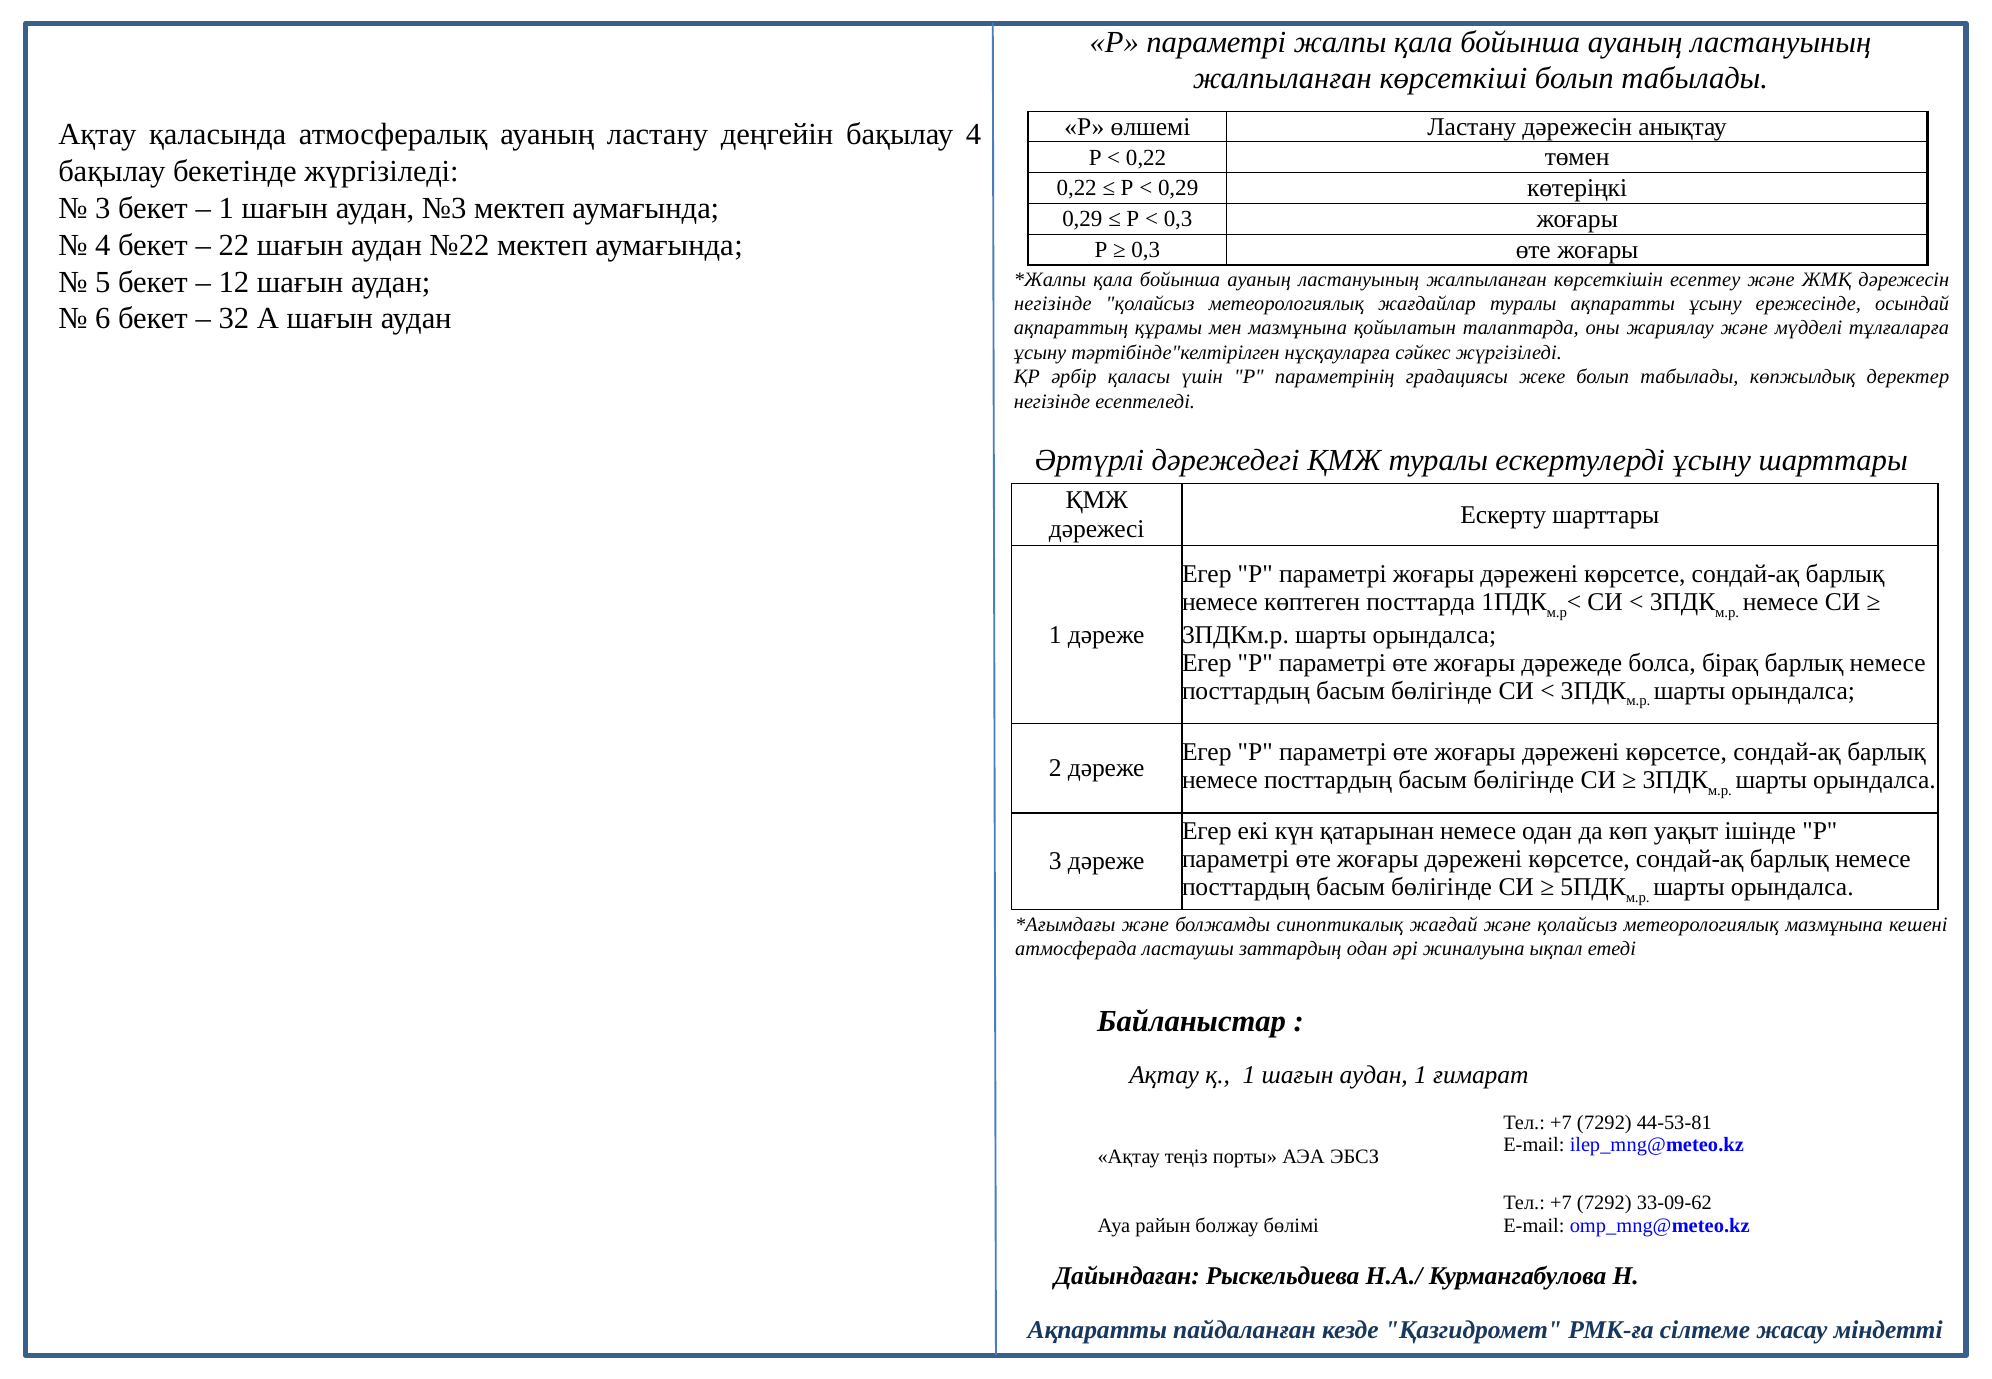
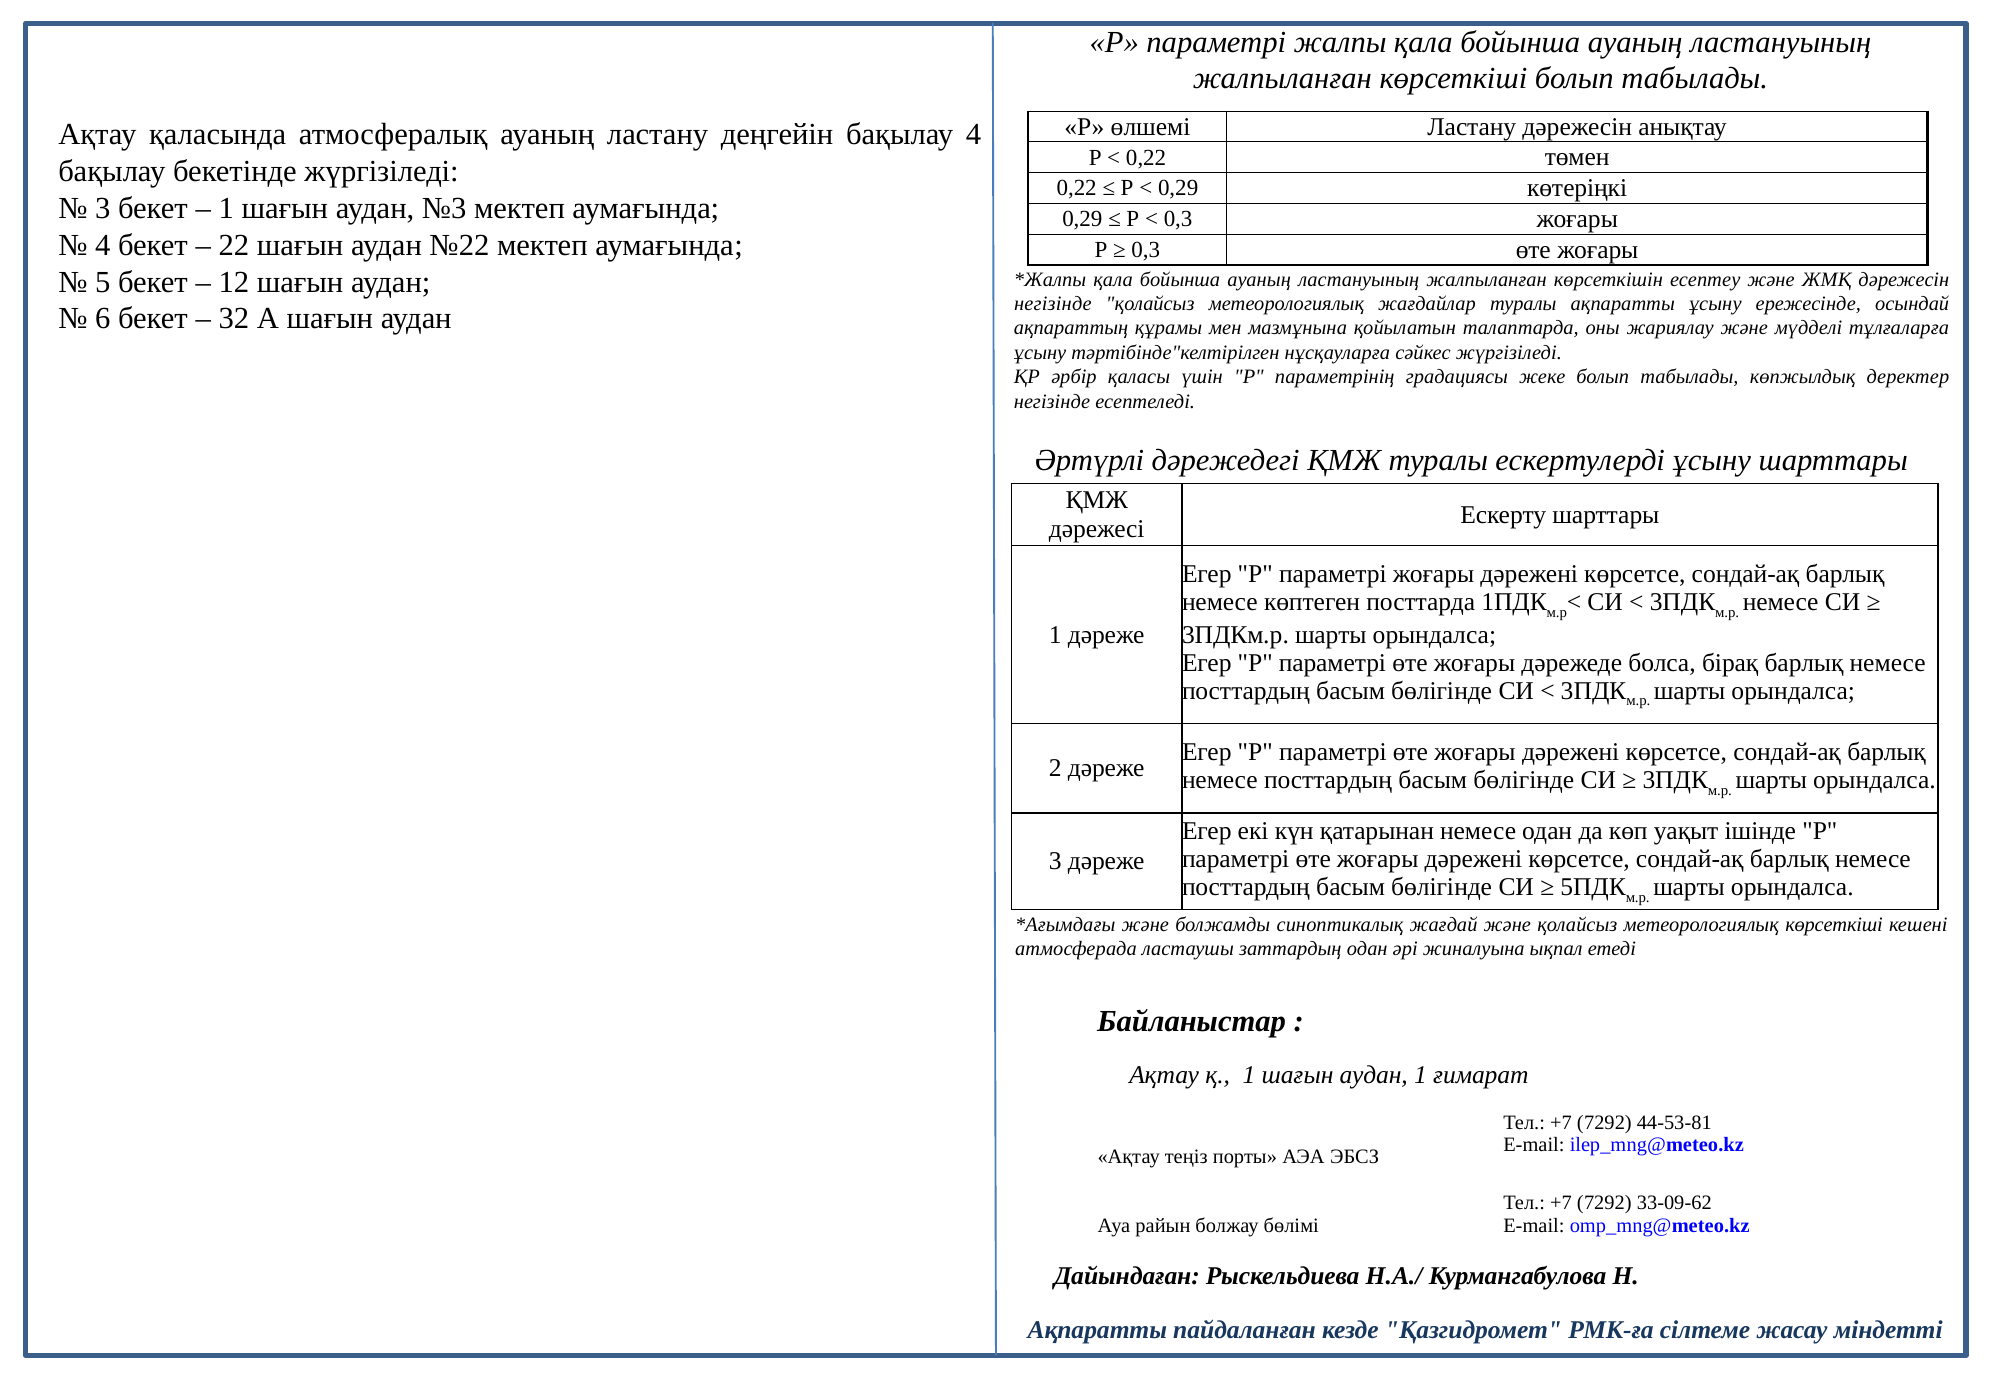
метеорологиялық мазмұнына: мазмұнына -> көрсеткіші (1834, 924)
